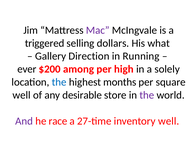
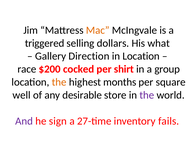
Mac colour: purple -> orange (98, 30)
in Running: Running -> Location (141, 56)
ever: ever -> race (27, 69)
among: among -> cocked (79, 69)
high: high -> shirt (124, 69)
solely: solely -> group (167, 69)
the colour: blue -> orange (59, 82)
race: race -> sign (58, 121)
inventory well: well -> fails (169, 121)
